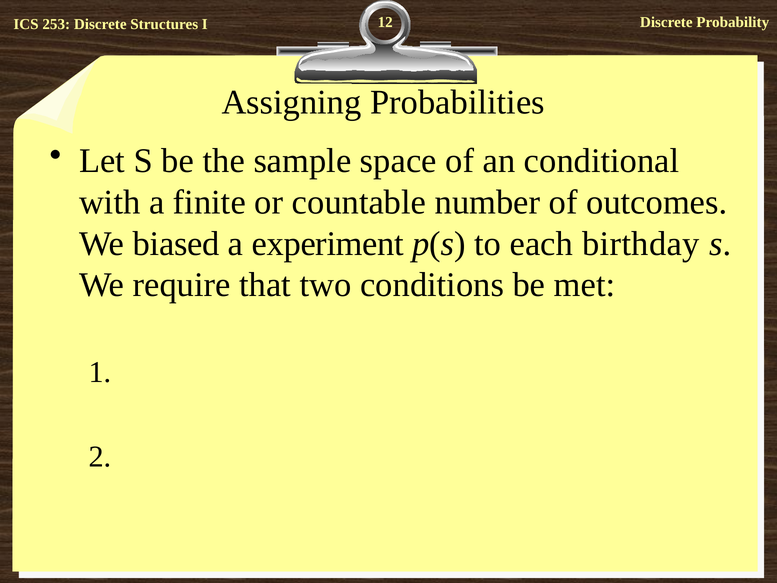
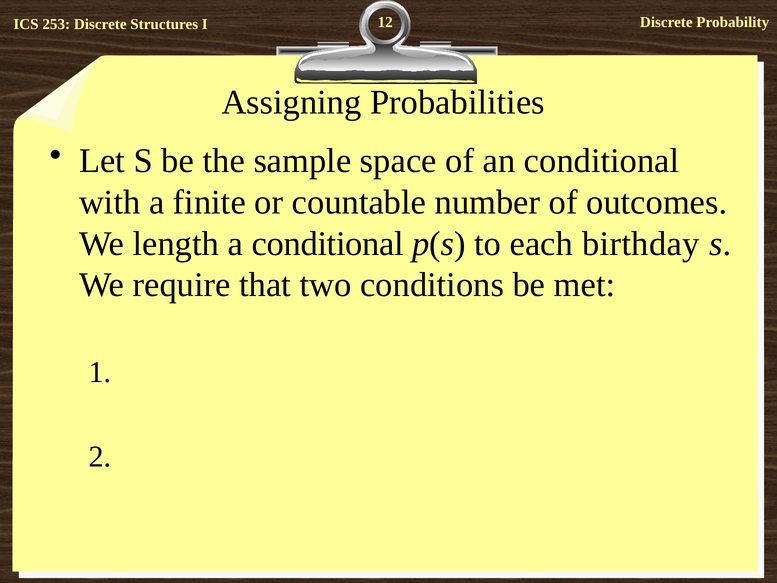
biased: biased -> length (176, 244)
a experiment: experiment -> conditional (328, 244)
